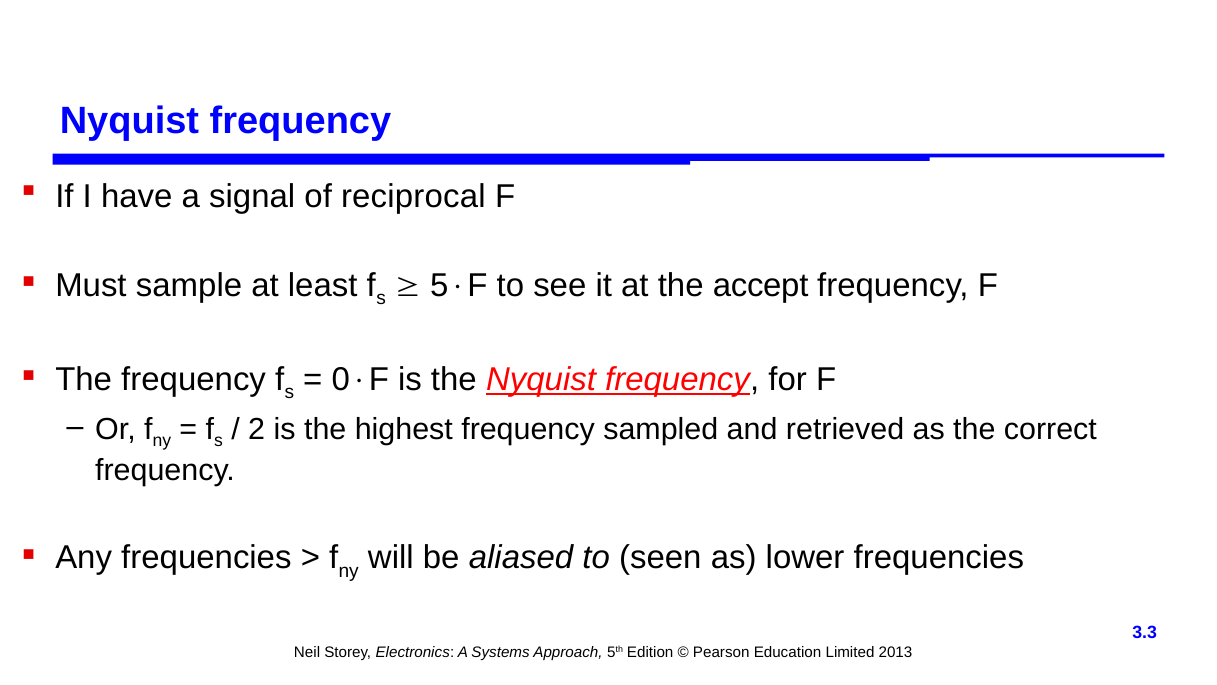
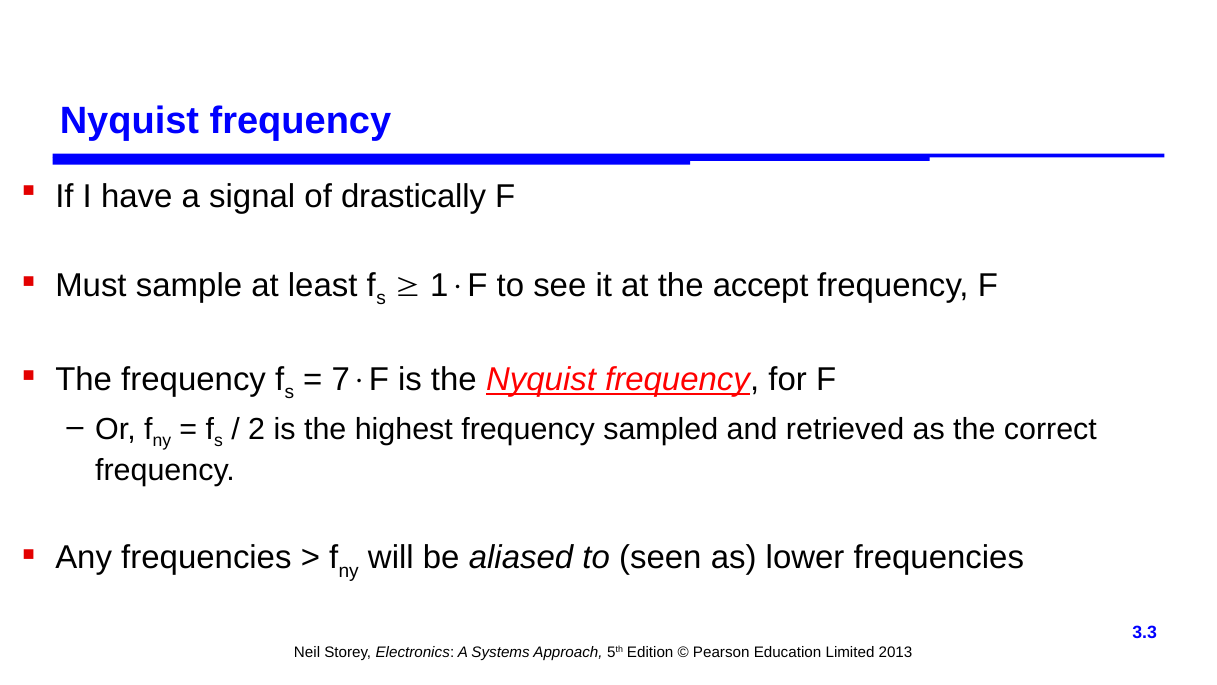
reciprocal: reciprocal -> drastically (414, 196)
5: 5 -> 1 (439, 285)
0: 0 -> 7 (341, 379)
